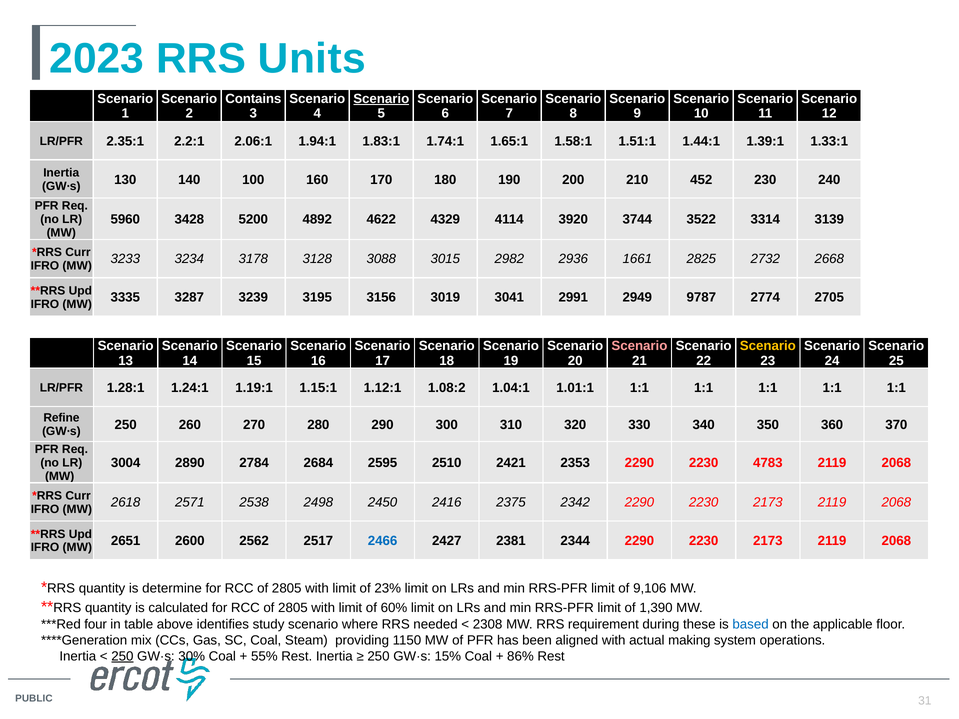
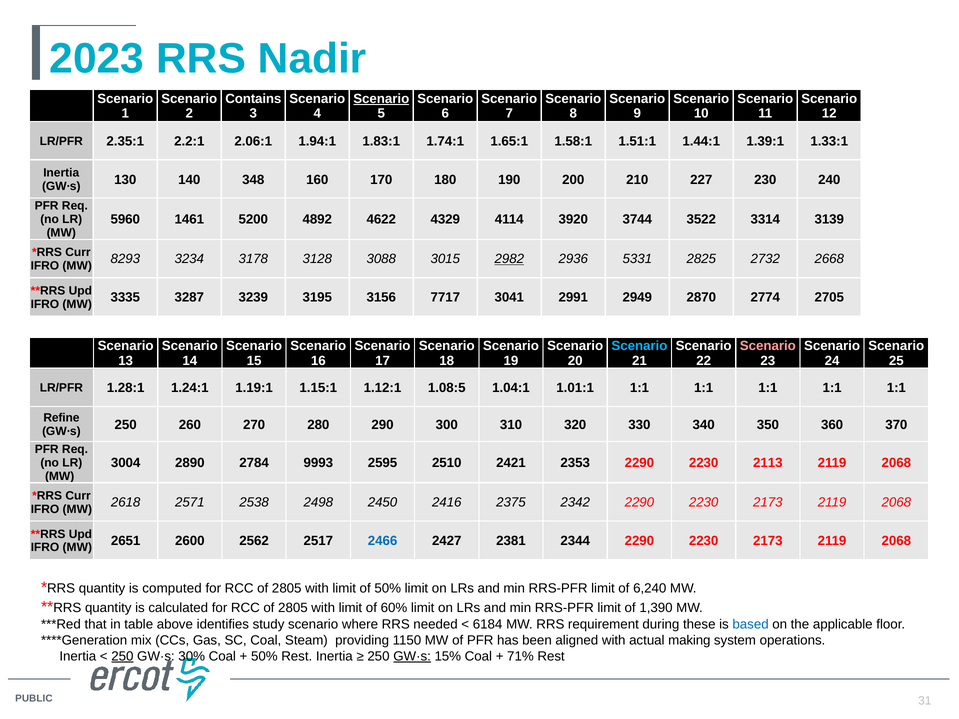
Units: Units -> Nadir (312, 59)
100: 100 -> 348 (253, 180)
452: 452 -> 227 (701, 180)
3428: 3428 -> 1461 (189, 219)
3233: 3233 -> 8293 (125, 259)
2982 underline: none -> present (509, 259)
1661: 1661 -> 5331 (637, 259)
3019: 3019 -> 7717 (445, 298)
9787: 9787 -> 2870 (701, 298)
Scenario colour: pink -> light blue (639, 346)
Scenario colour: yellow -> pink (768, 346)
1.08:2: 1.08:2 -> 1.08:5 (447, 388)
2684: 2684 -> 9993 (318, 463)
4783: 4783 -> 2113 (768, 463)
determine: determine -> computed (172, 589)
of 23%: 23% -> 50% (388, 589)
9,106: 9,106 -> 6,240 (650, 589)
four: four -> that (96, 624)
2308: 2308 -> 6184 (488, 624)
55%: 55% -> 50% (264, 656)
GW·s underline: none -> present (412, 656)
86%: 86% -> 71% (520, 656)
